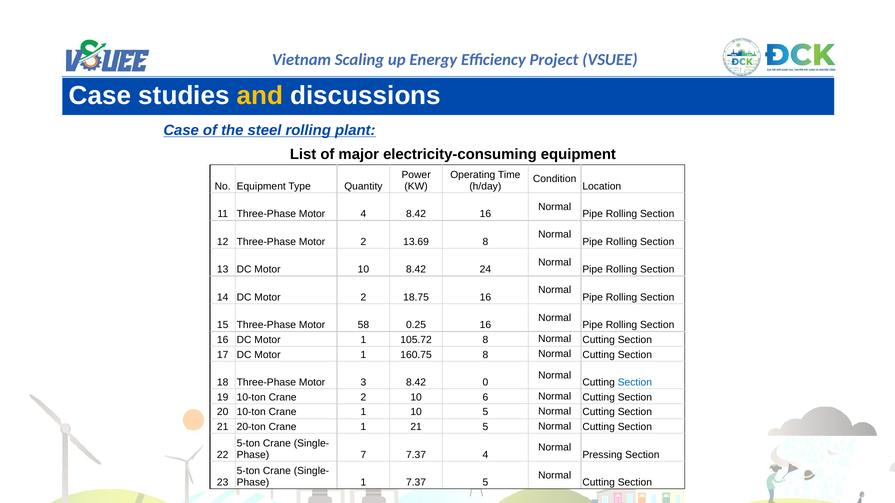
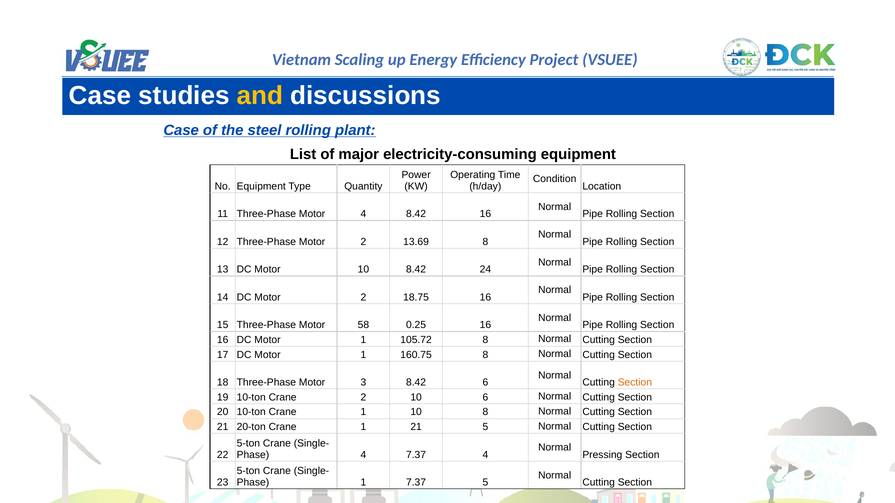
8.42 0: 0 -> 6 (485, 383)
Section colour: blue -> orange (635, 383)
10 5: 5 -> 8 (485, 412)
7: 7 -> 4 (363, 455)
